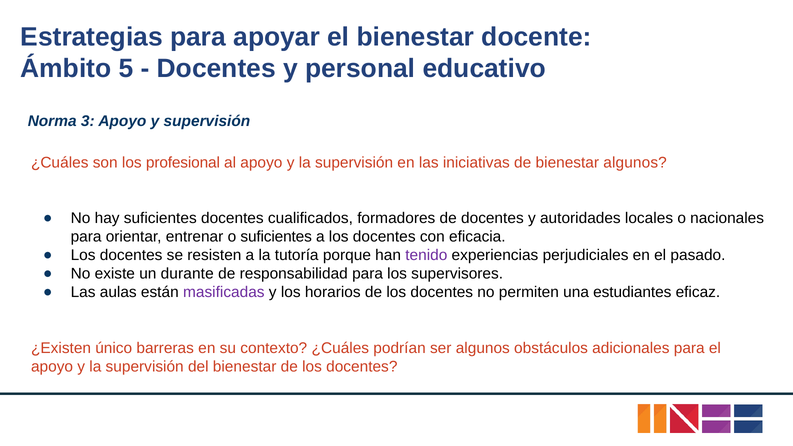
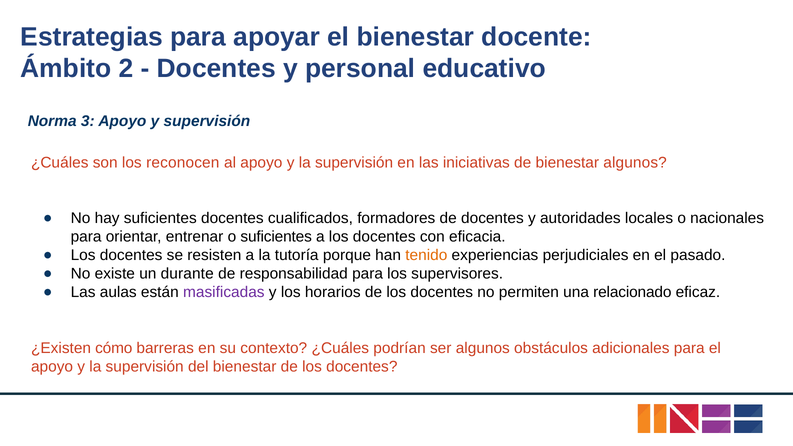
5: 5 -> 2 (126, 69)
profesional: profesional -> reconocen (183, 163)
tenido colour: purple -> orange (426, 255)
estudiantes: estudiantes -> relacionado (632, 292)
único: único -> cómo (114, 348)
